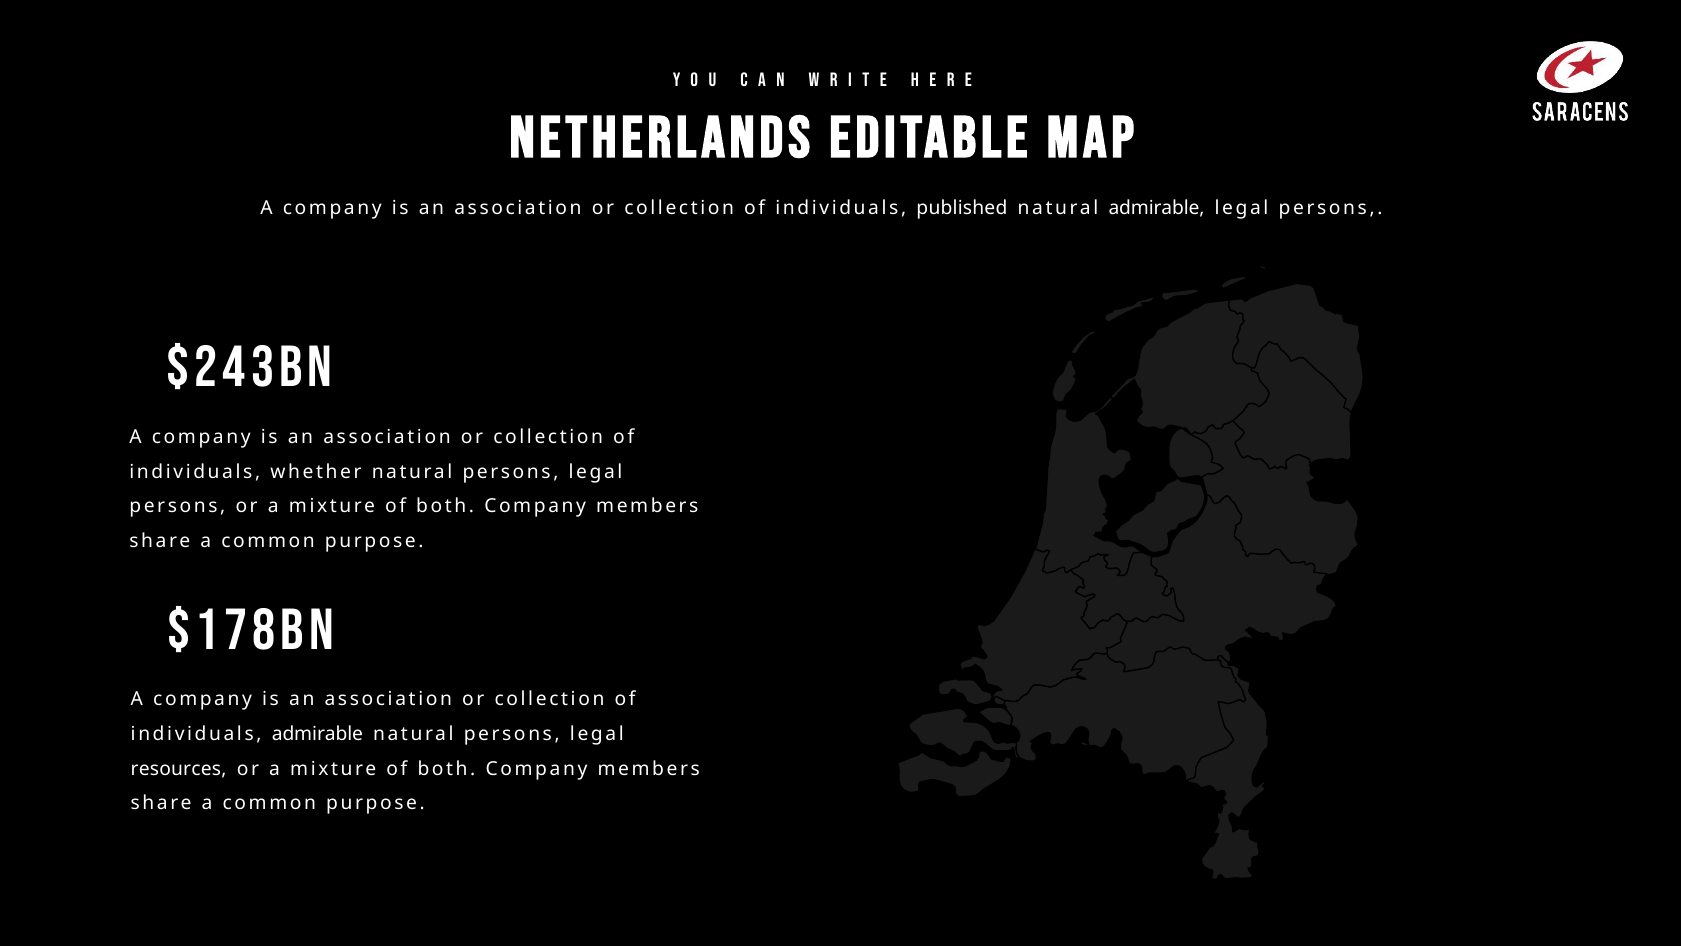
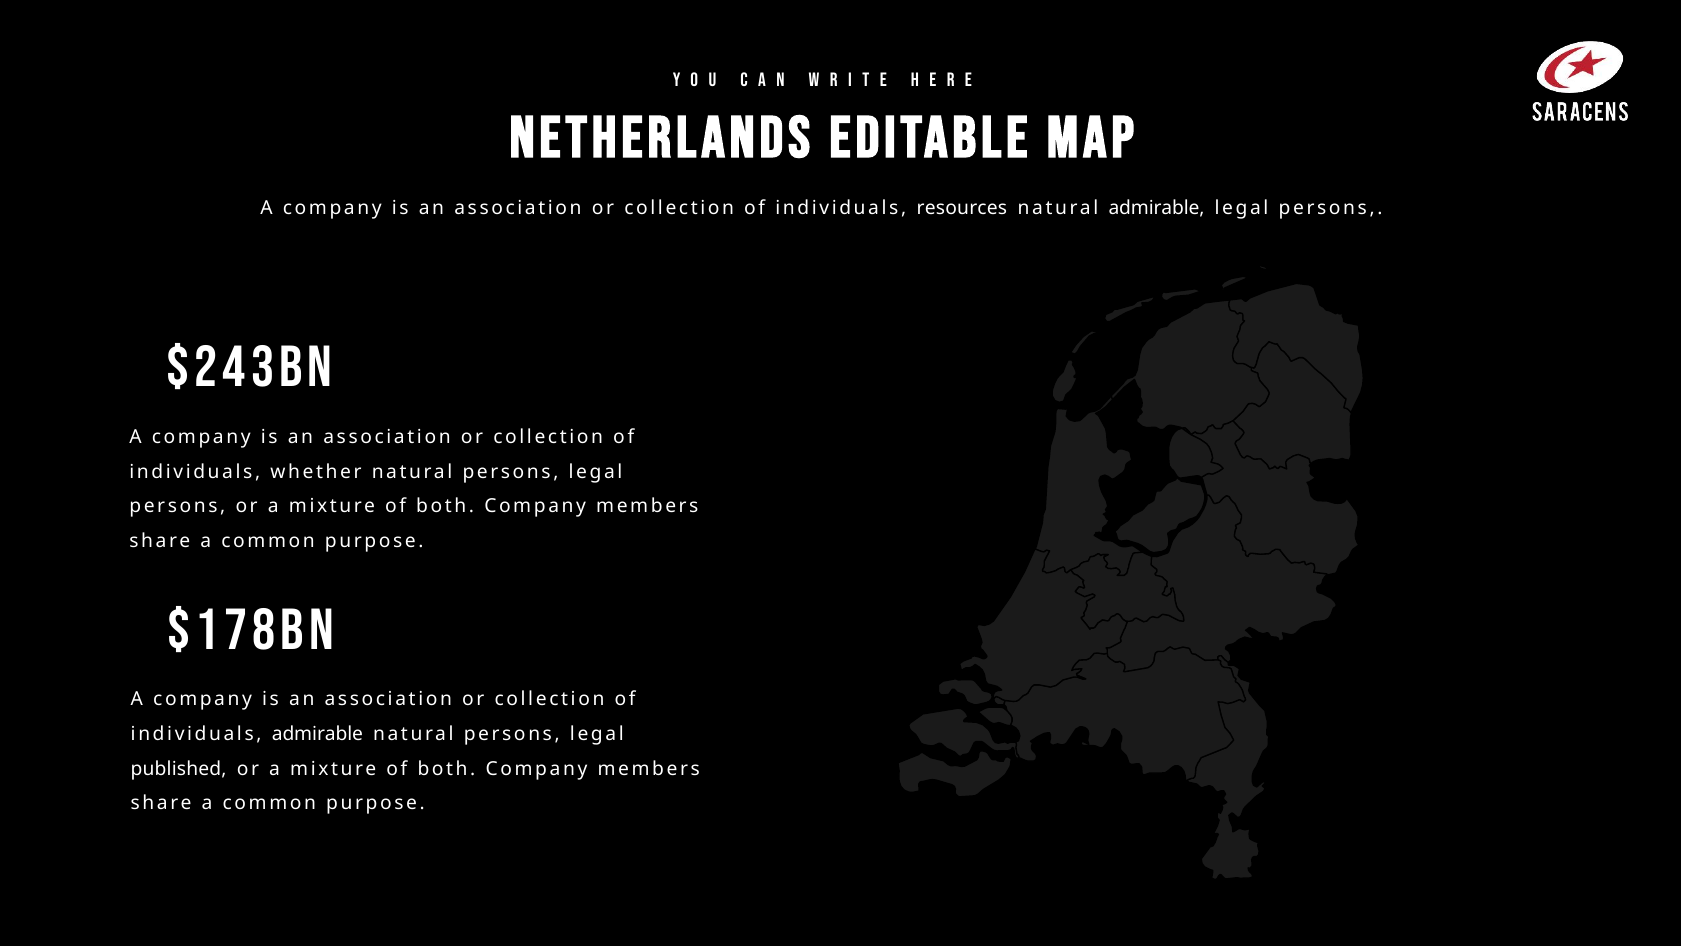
published: published -> resources (962, 208)
resources: resources -> published (179, 769)
